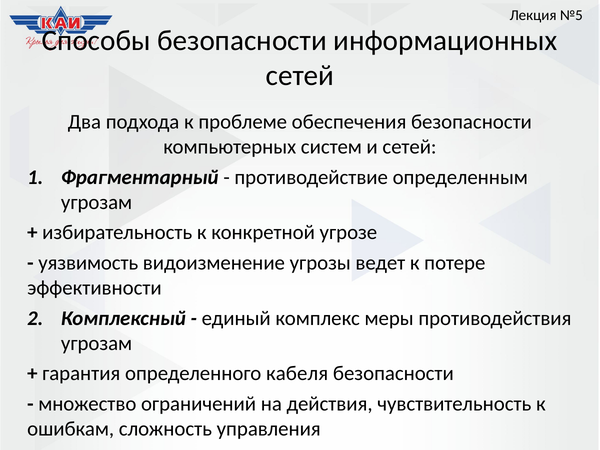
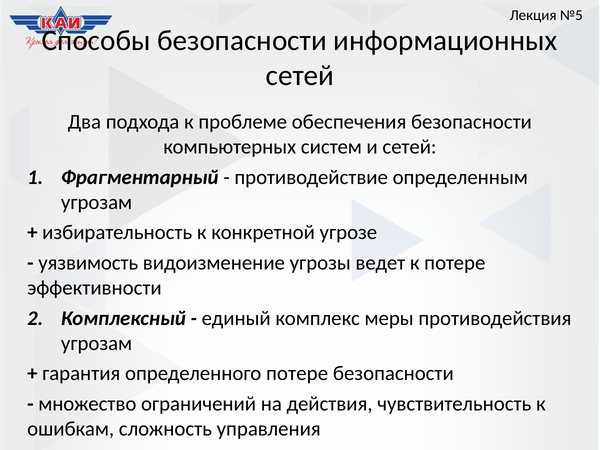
определенного кабеля: кабеля -> потере (297, 374)
